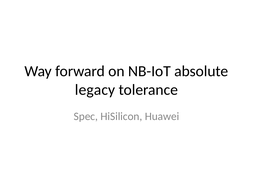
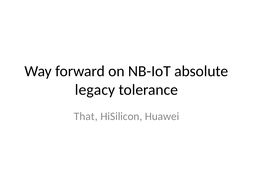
Spec: Spec -> That (86, 116)
